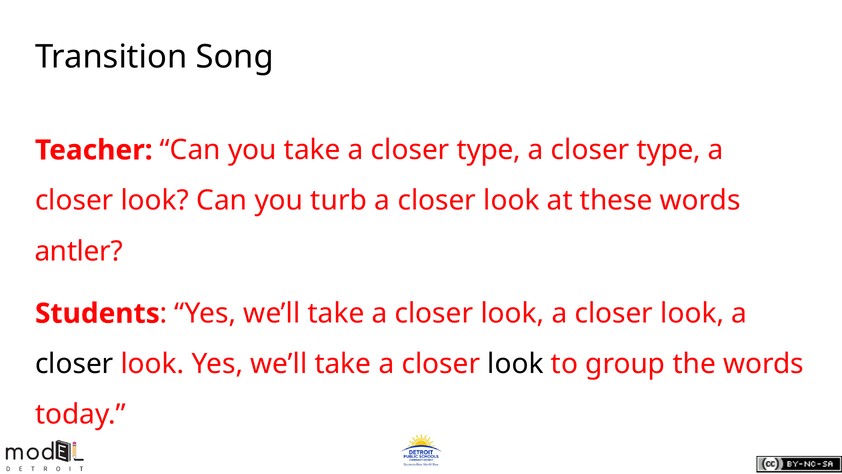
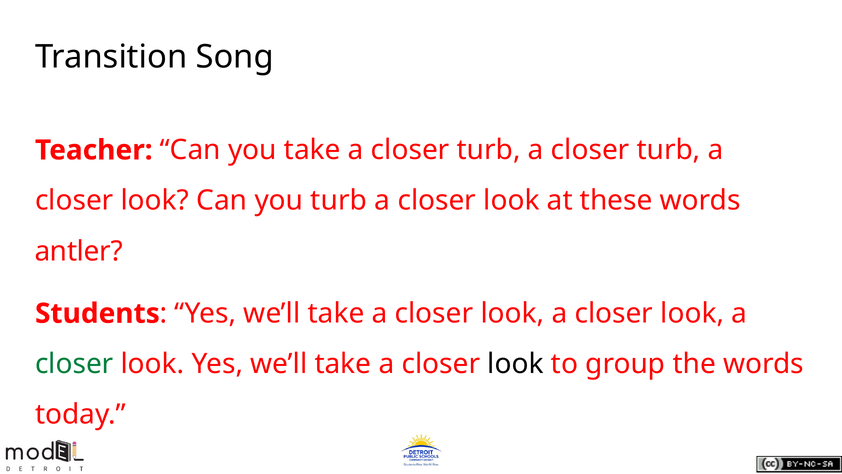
take a closer type: type -> turb (489, 150)
type: type -> turb (669, 150)
closer colour: black -> green (74, 364)
